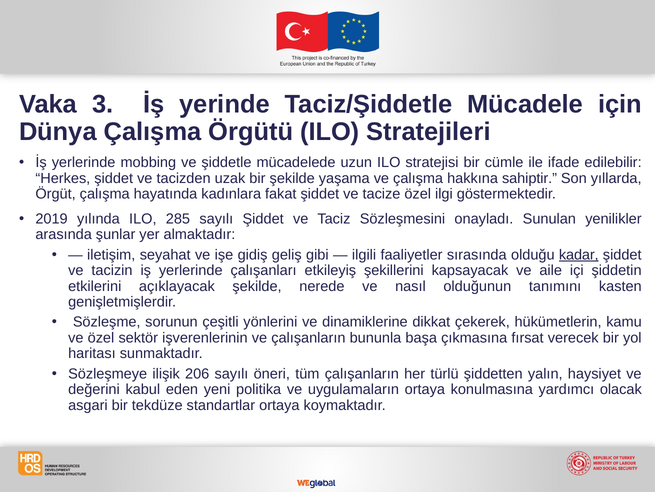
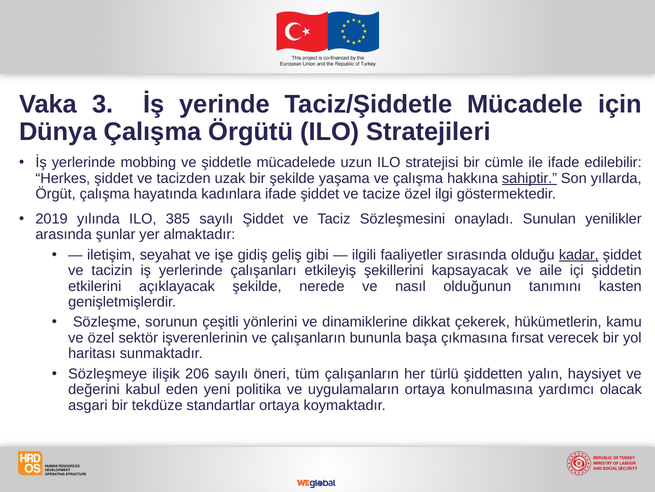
sahiptir underline: none -> present (530, 178)
kadınlara fakat: fakat -> ifade (281, 194)
285: 285 -> 385 (178, 219)
